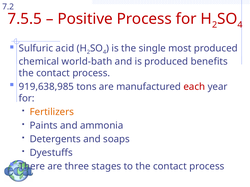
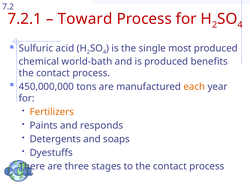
7.5.5: 7.5.5 -> 7.2.1 (25, 19)
Positive: Positive -> Toward (85, 19)
919,638,985: 919,638,985 -> 450,000,000 (46, 87)
each colour: red -> orange (194, 87)
ammonia: ammonia -> responds (102, 126)
